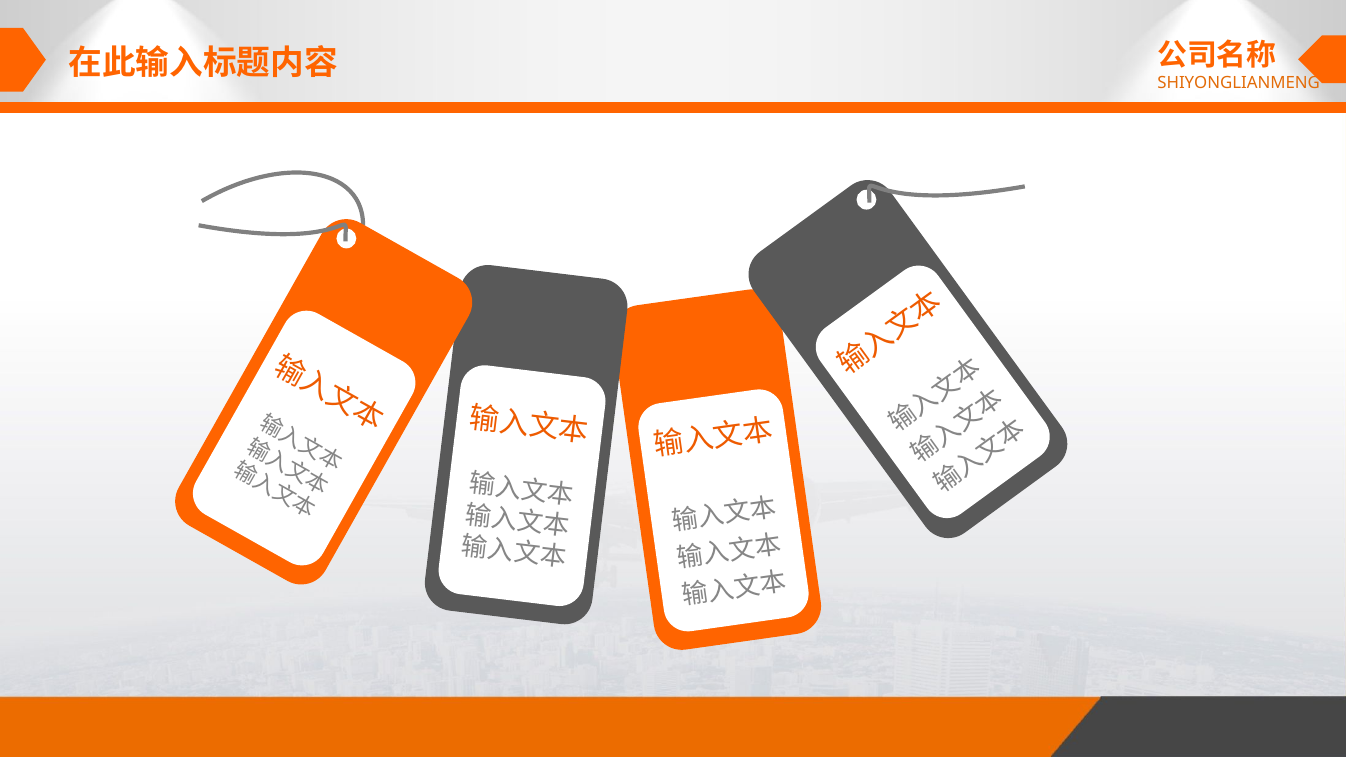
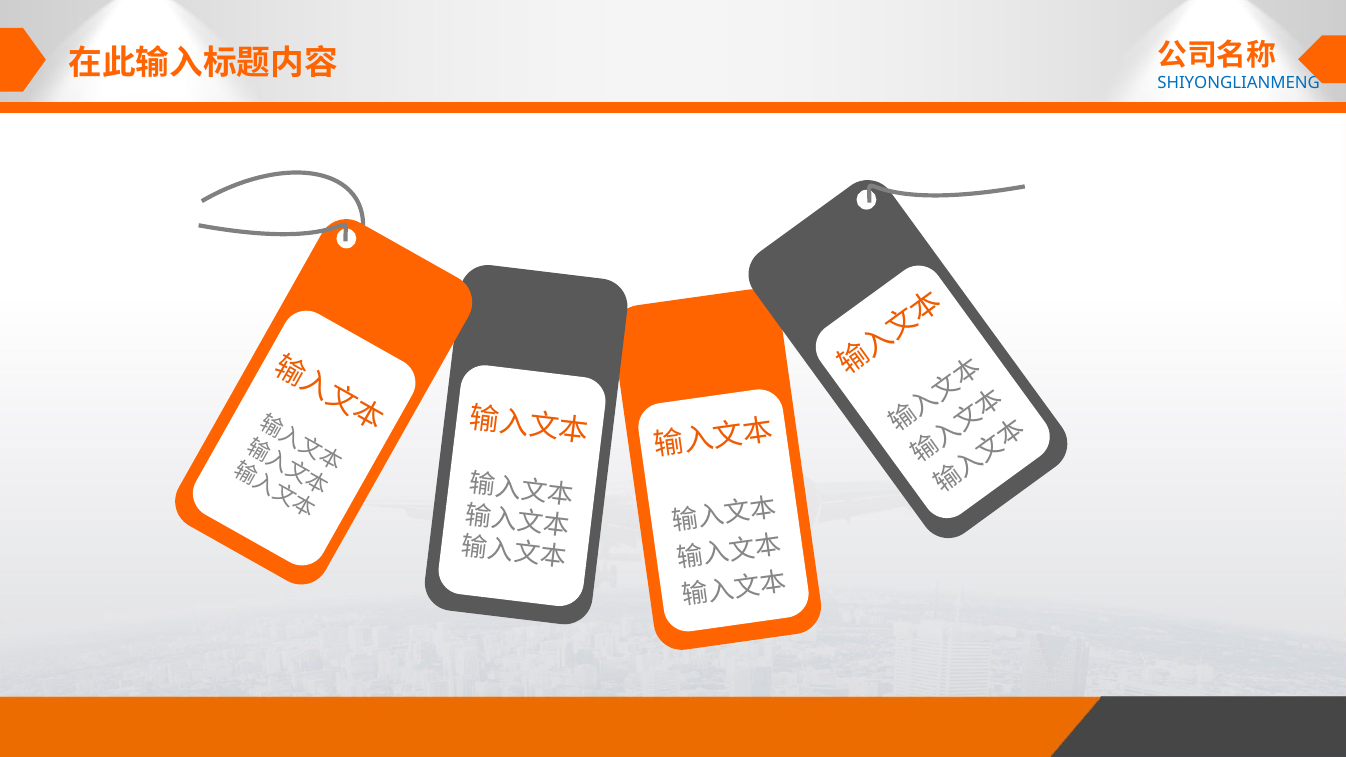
SHIYONGLIANMENG colour: orange -> blue (1239, 83)
